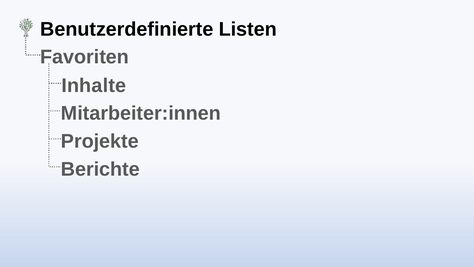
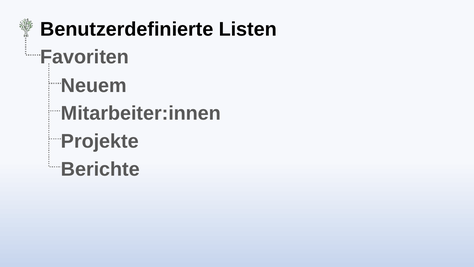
Inhalte: Inhalte -> Neuem (94, 86)
